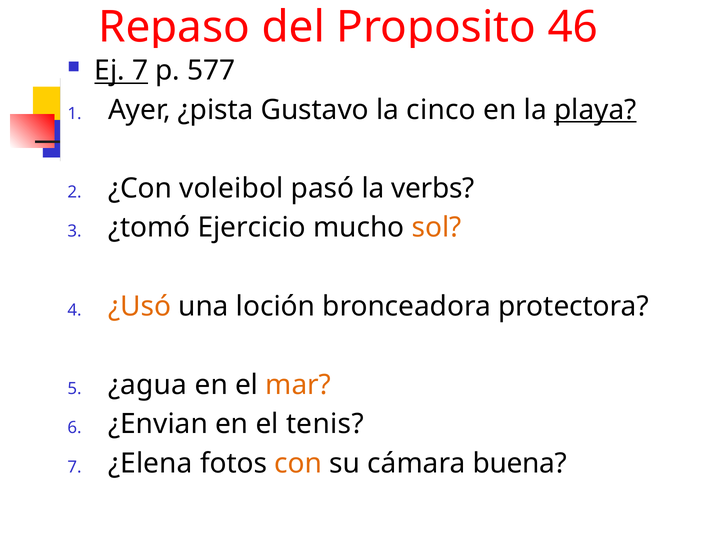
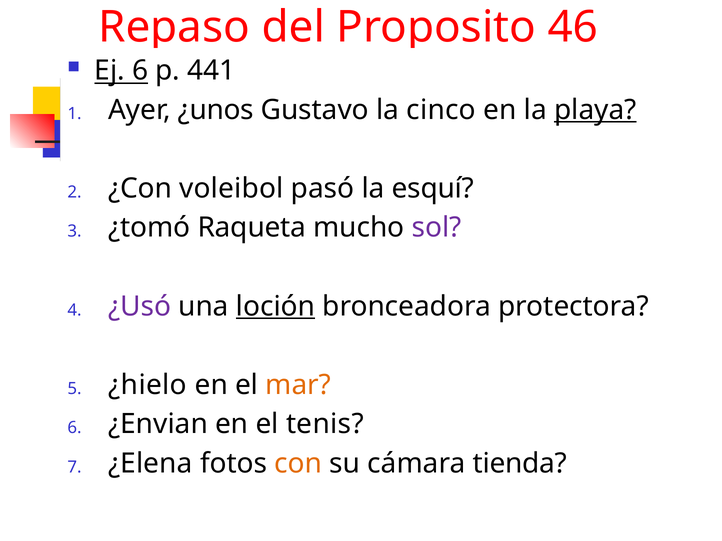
Ej 7: 7 -> 6 (140, 71)
577: 577 -> 441 (211, 71)
¿pista: ¿pista -> ¿unos (216, 110)
verbs: verbs -> esquí (433, 189)
Ejercicio: Ejercicio -> Raqueta (252, 228)
sol colour: orange -> purple (437, 228)
¿Usó colour: orange -> purple (140, 307)
loción underline: none -> present (276, 307)
¿agua: ¿agua -> ¿hielo (148, 385)
buena: buena -> tienda (520, 464)
